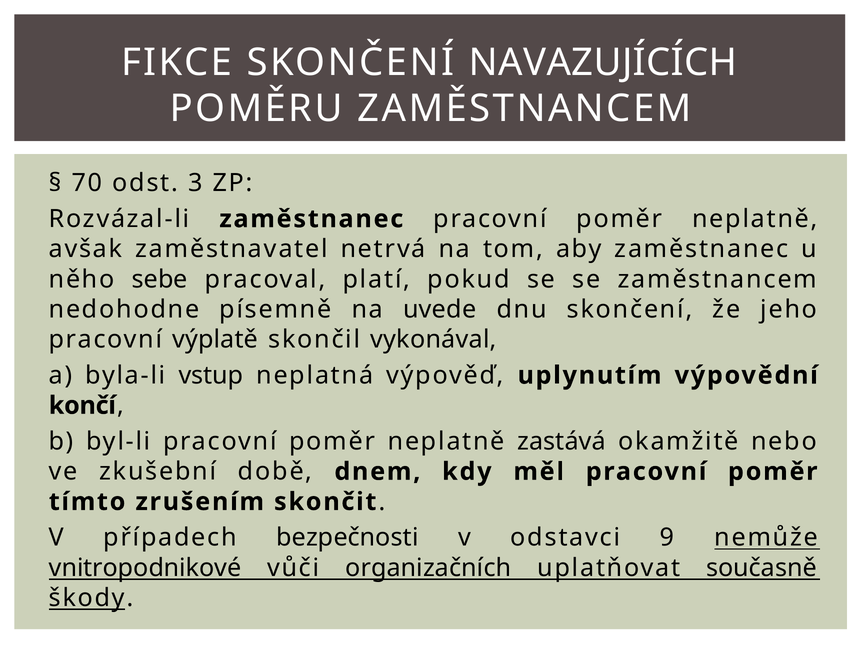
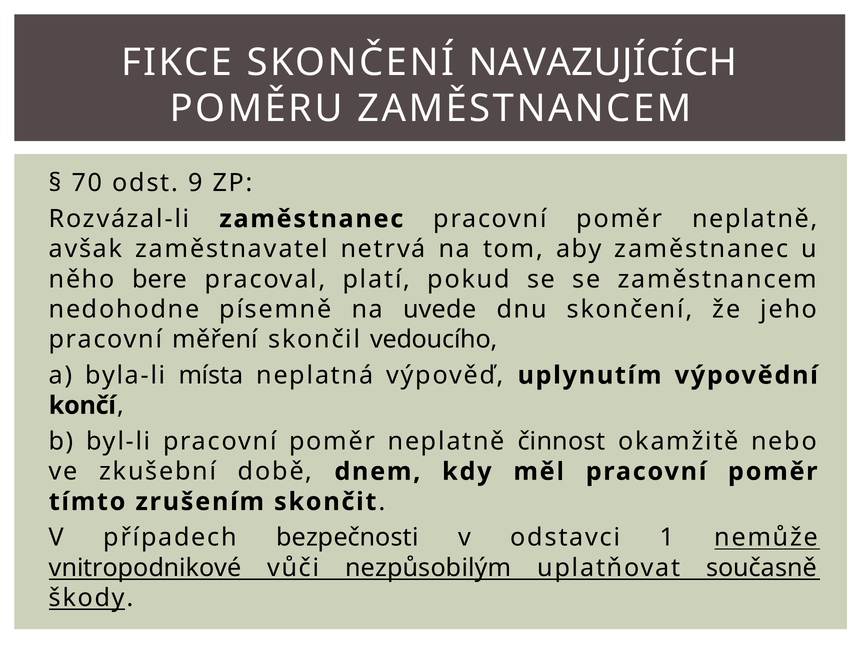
3: 3 -> 9 (195, 183)
sebe: sebe -> bere (160, 279)
výplatě: výplatě -> měření (215, 340)
vykonával: vykonával -> vedoucího (434, 340)
vstup: vstup -> místa (211, 376)
zastává: zastává -> činnost (561, 442)
9: 9 -> 1 (667, 538)
organizačních: organizačních -> nezpůsobilým (428, 568)
